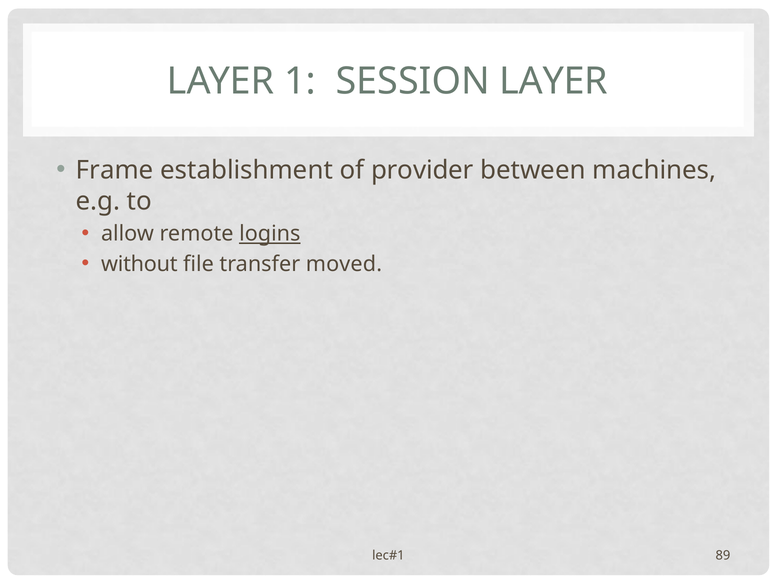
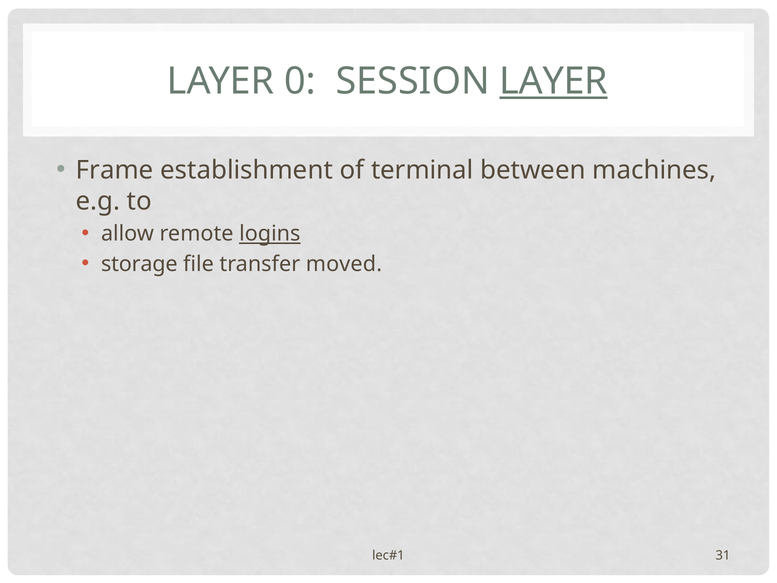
1: 1 -> 0 (300, 81)
LAYER underline: none -> present (554, 81)
provider: provider -> terminal (422, 170)
without: without -> storage (139, 264)
89: 89 -> 31 (723, 555)
